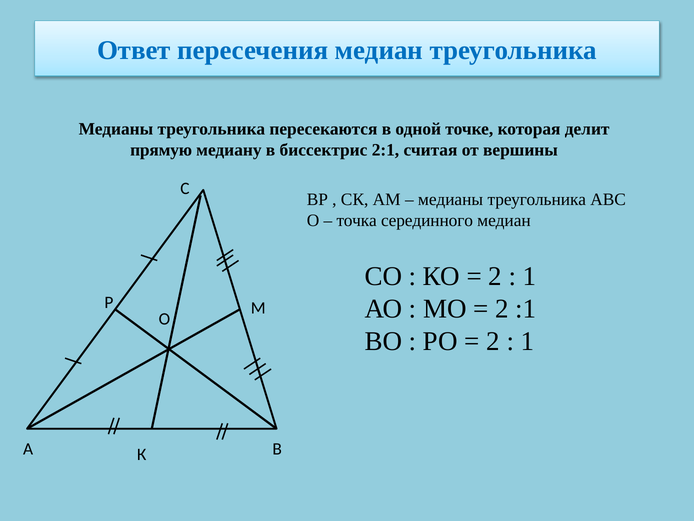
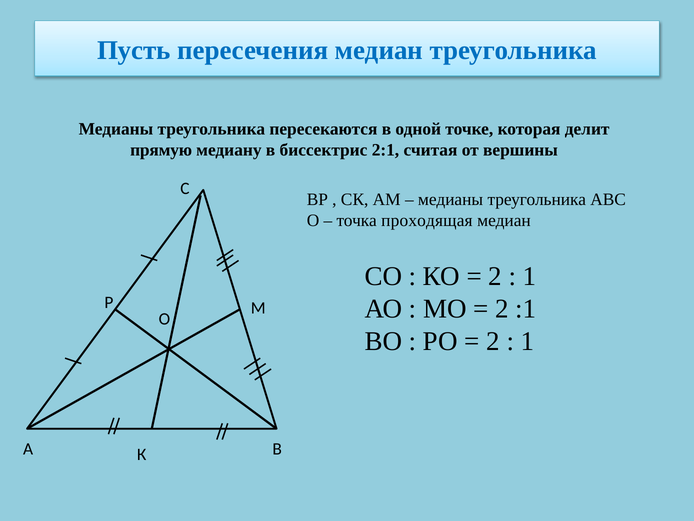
Ответ: Ответ -> Пусть (134, 50)
серединного: серединного -> проходящая (427, 220)
